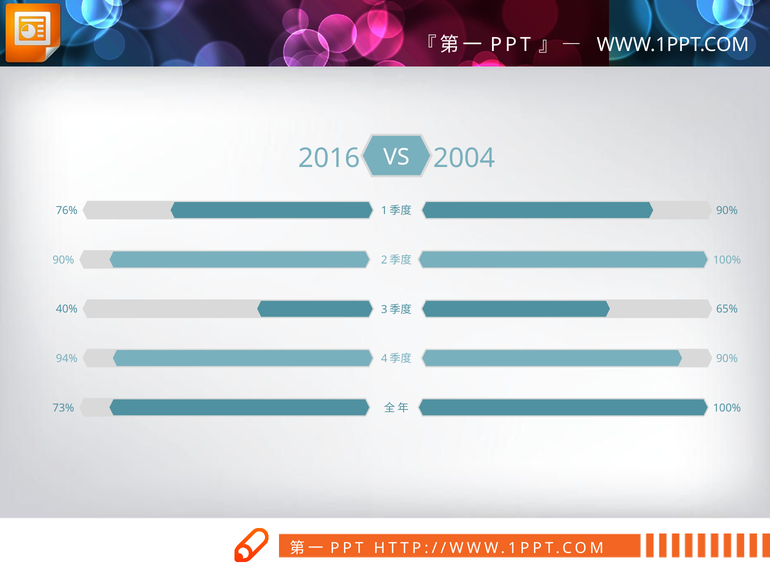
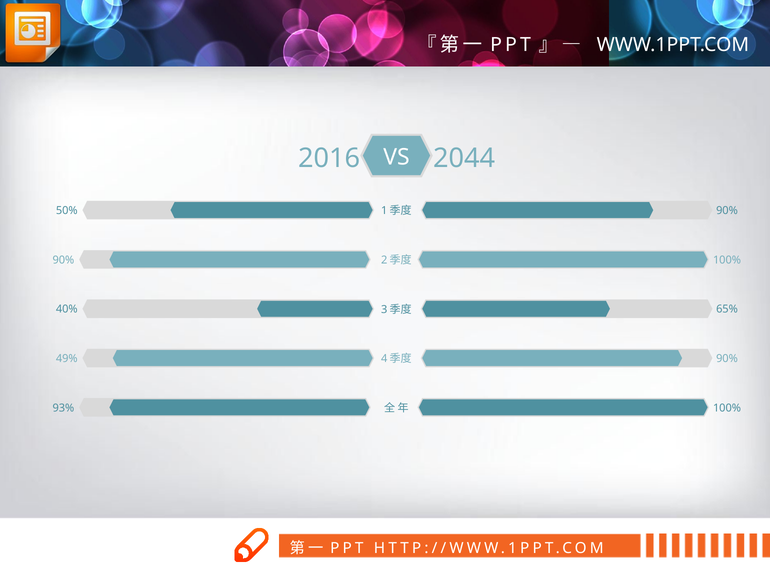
2004: 2004 -> 2044 (464, 158)
76%: 76% -> 50% (67, 211)
94%: 94% -> 49% (67, 359)
73%: 73% -> 93% (63, 408)
